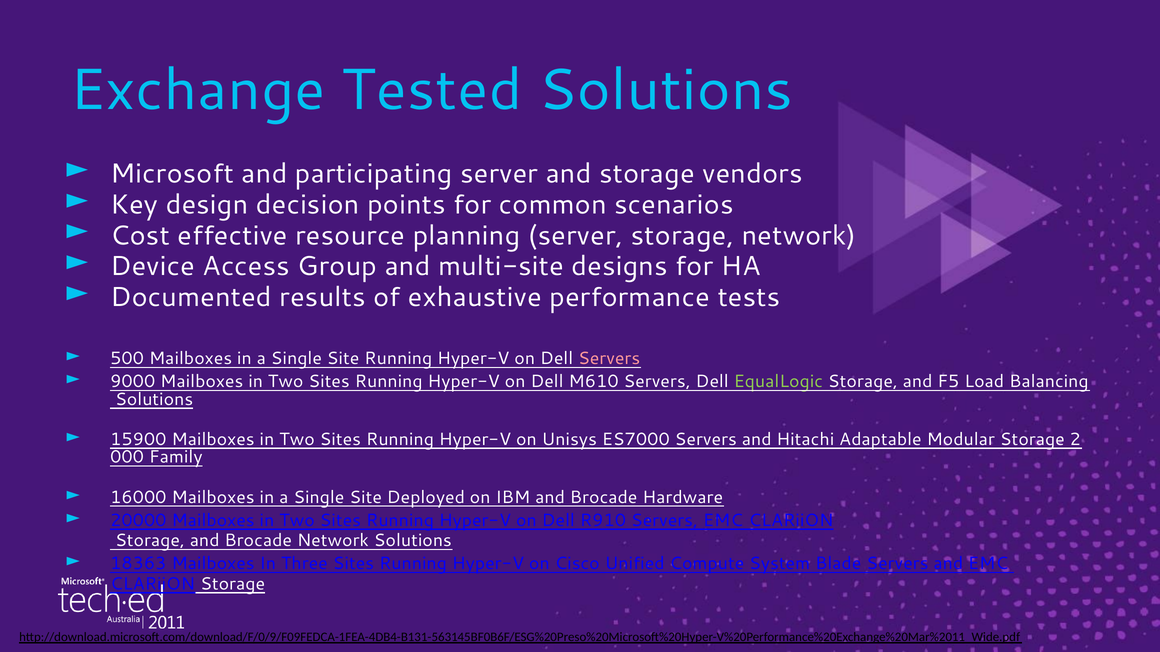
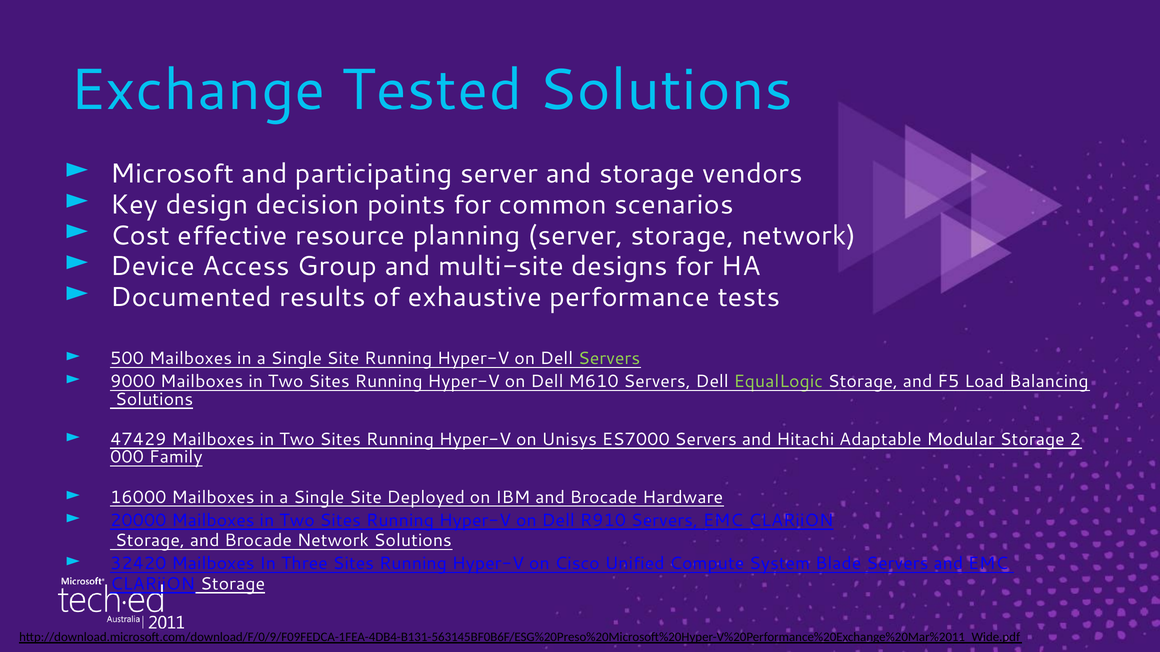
Servers colour: pink -> light green (609, 359)
15900: 15900 -> 47429 (138, 440)
18363: 18363 -> 32420 (138, 564)
